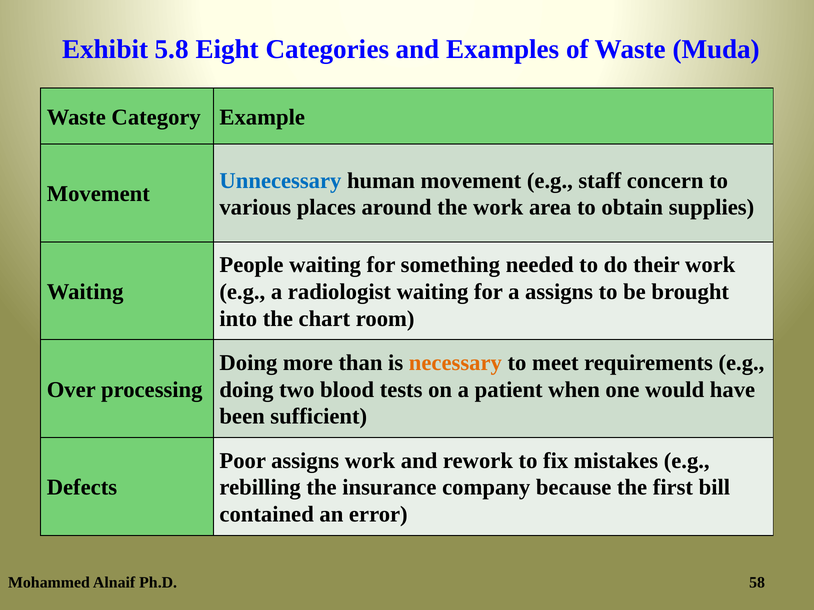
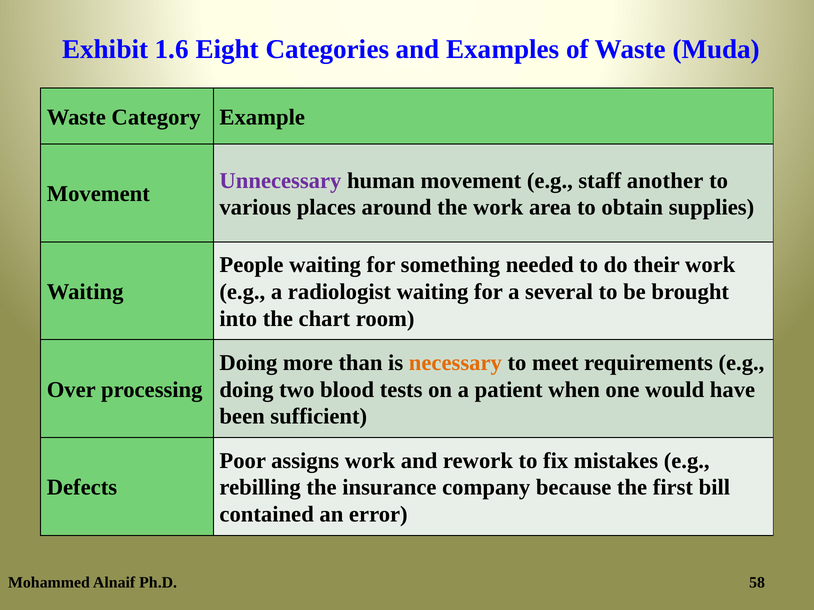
5.8: 5.8 -> 1.6 (172, 49)
Unnecessary colour: blue -> purple (280, 181)
concern: concern -> another (665, 181)
a assigns: assigns -> several (559, 292)
